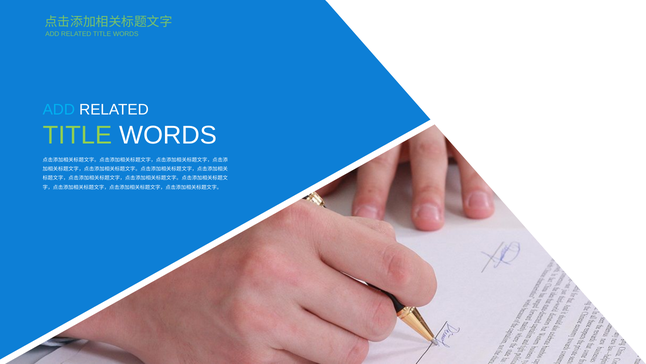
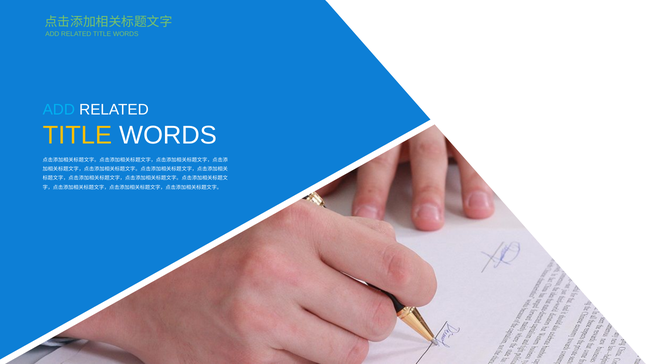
TITLE colour: light green -> yellow (77, 135)
